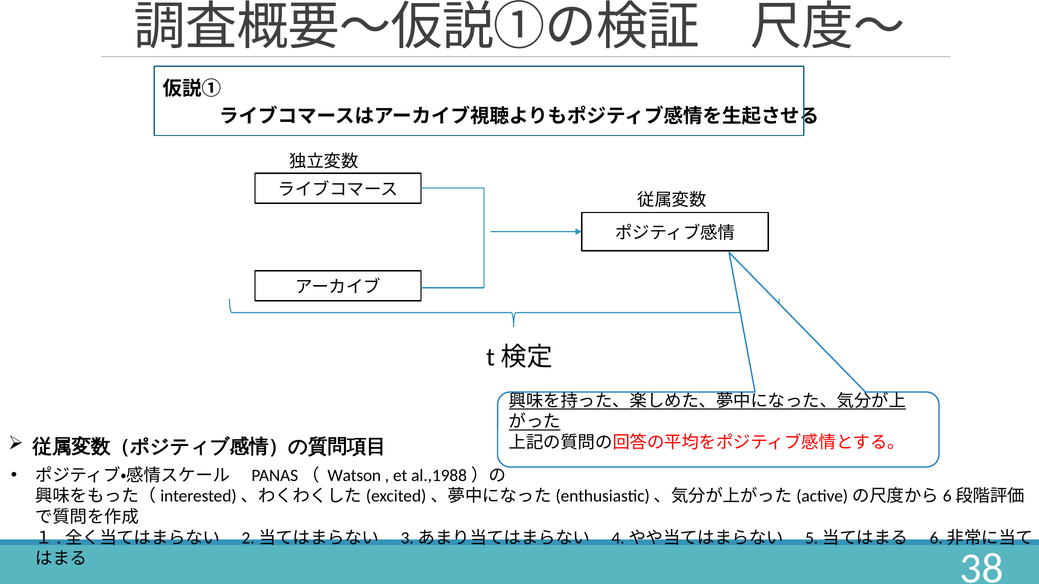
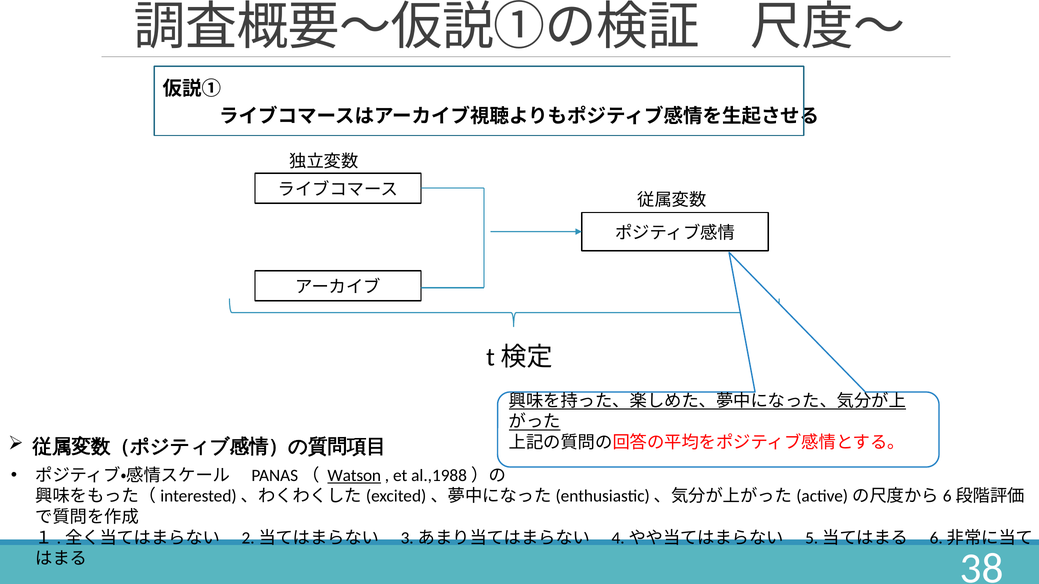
Watson underline: none -> present (354, 476)
